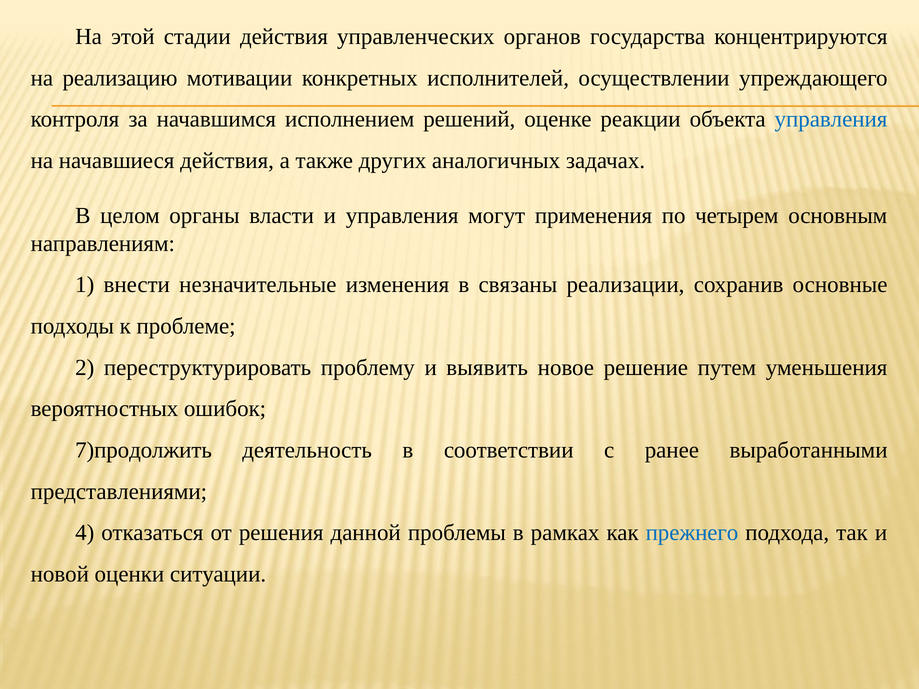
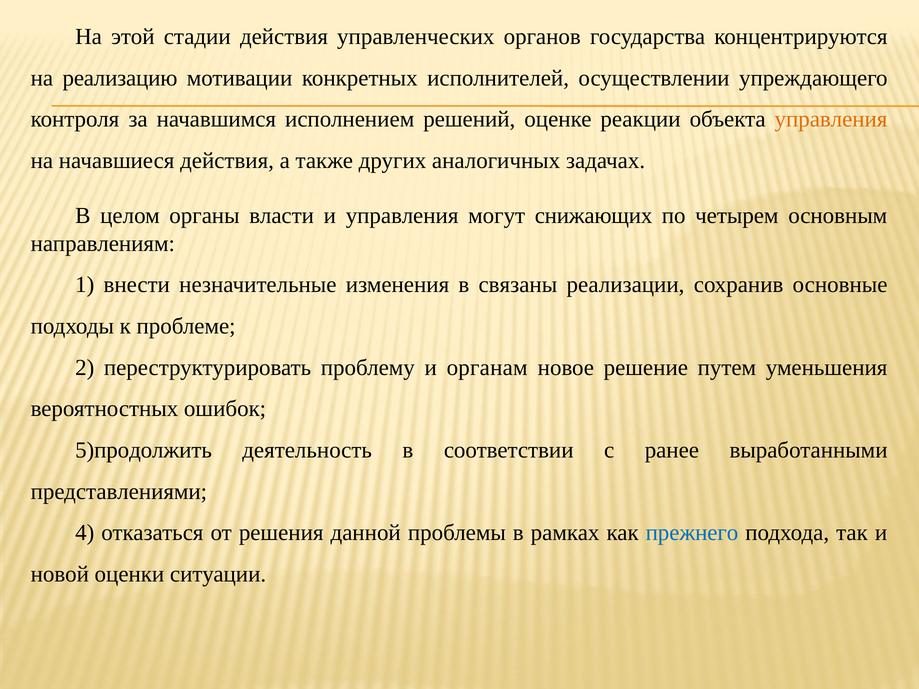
управления colour: blue -> orange (831, 119)
применения: применения -> снижающих (594, 216)
выявить: выявить -> органам (487, 368)
7)продолжить: 7)продолжить -> 5)продолжить (144, 450)
